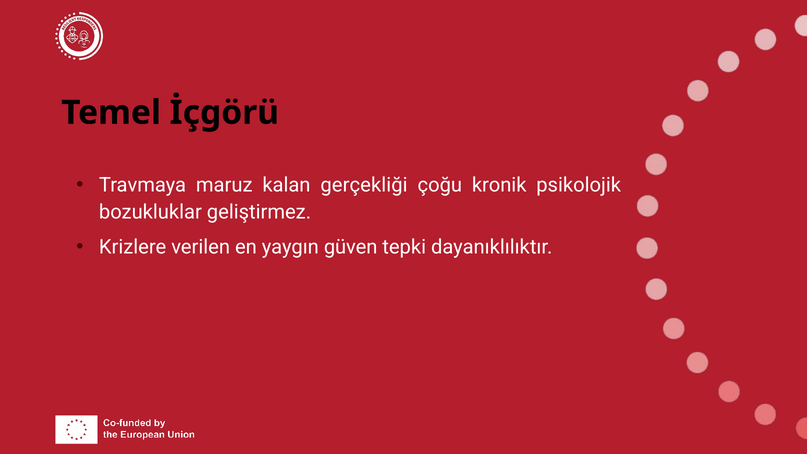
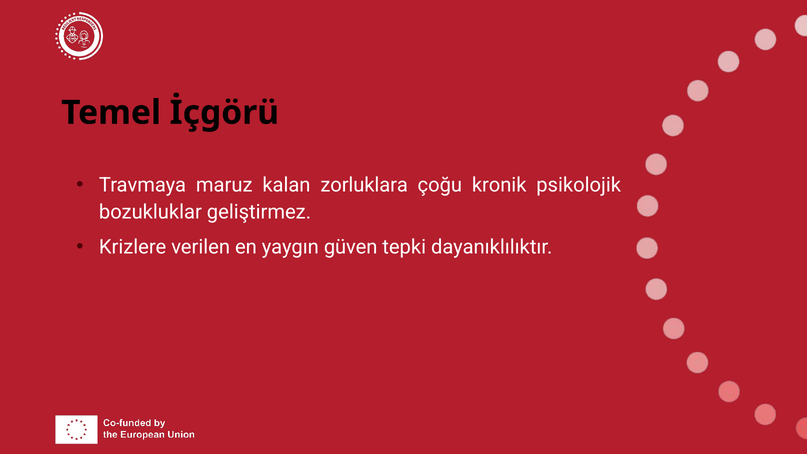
gerçekliği: gerçekliği -> zorluklara (364, 185)
